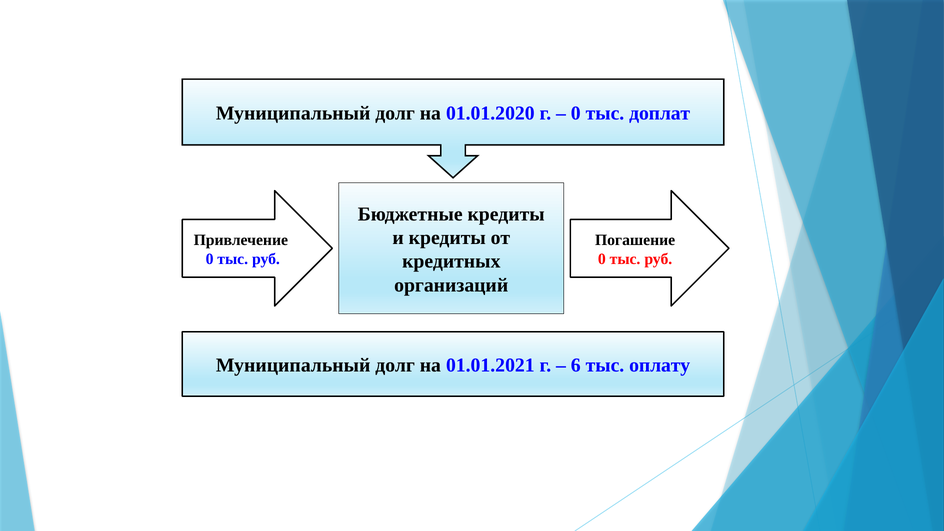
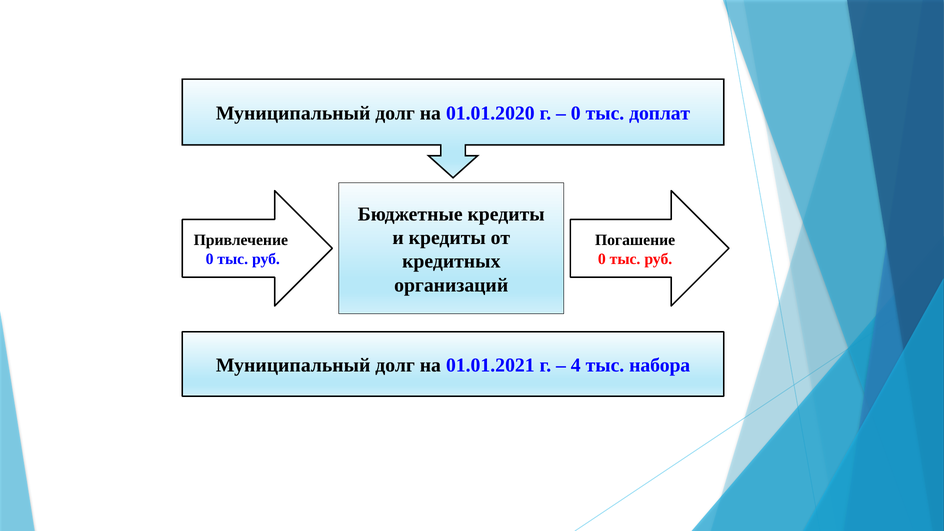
6: 6 -> 4 (576, 365)
оплату: оплату -> набора (660, 365)
